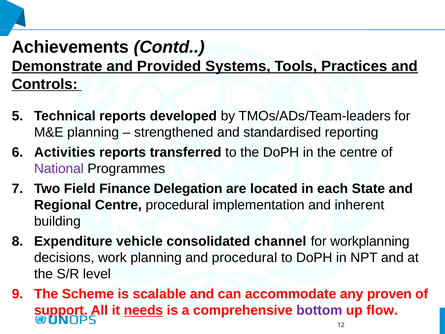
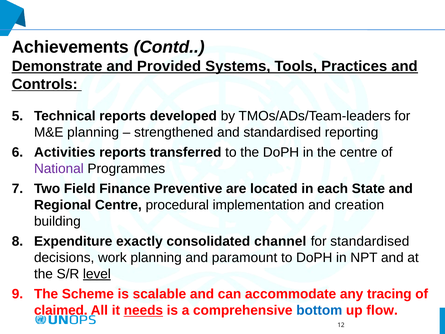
Delegation: Delegation -> Preventive (188, 189)
inherent: inherent -> creation (359, 205)
vehicle: vehicle -> exactly (139, 241)
for workplanning: workplanning -> standardised (370, 241)
and procedural: procedural -> paramount (245, 258)
level underline: none -> present (97, 274)
proven: proven -> tracing (389, 294)
support: support -> claimed (61, 310)
bottom colour: purple -> blue (319, 310)
